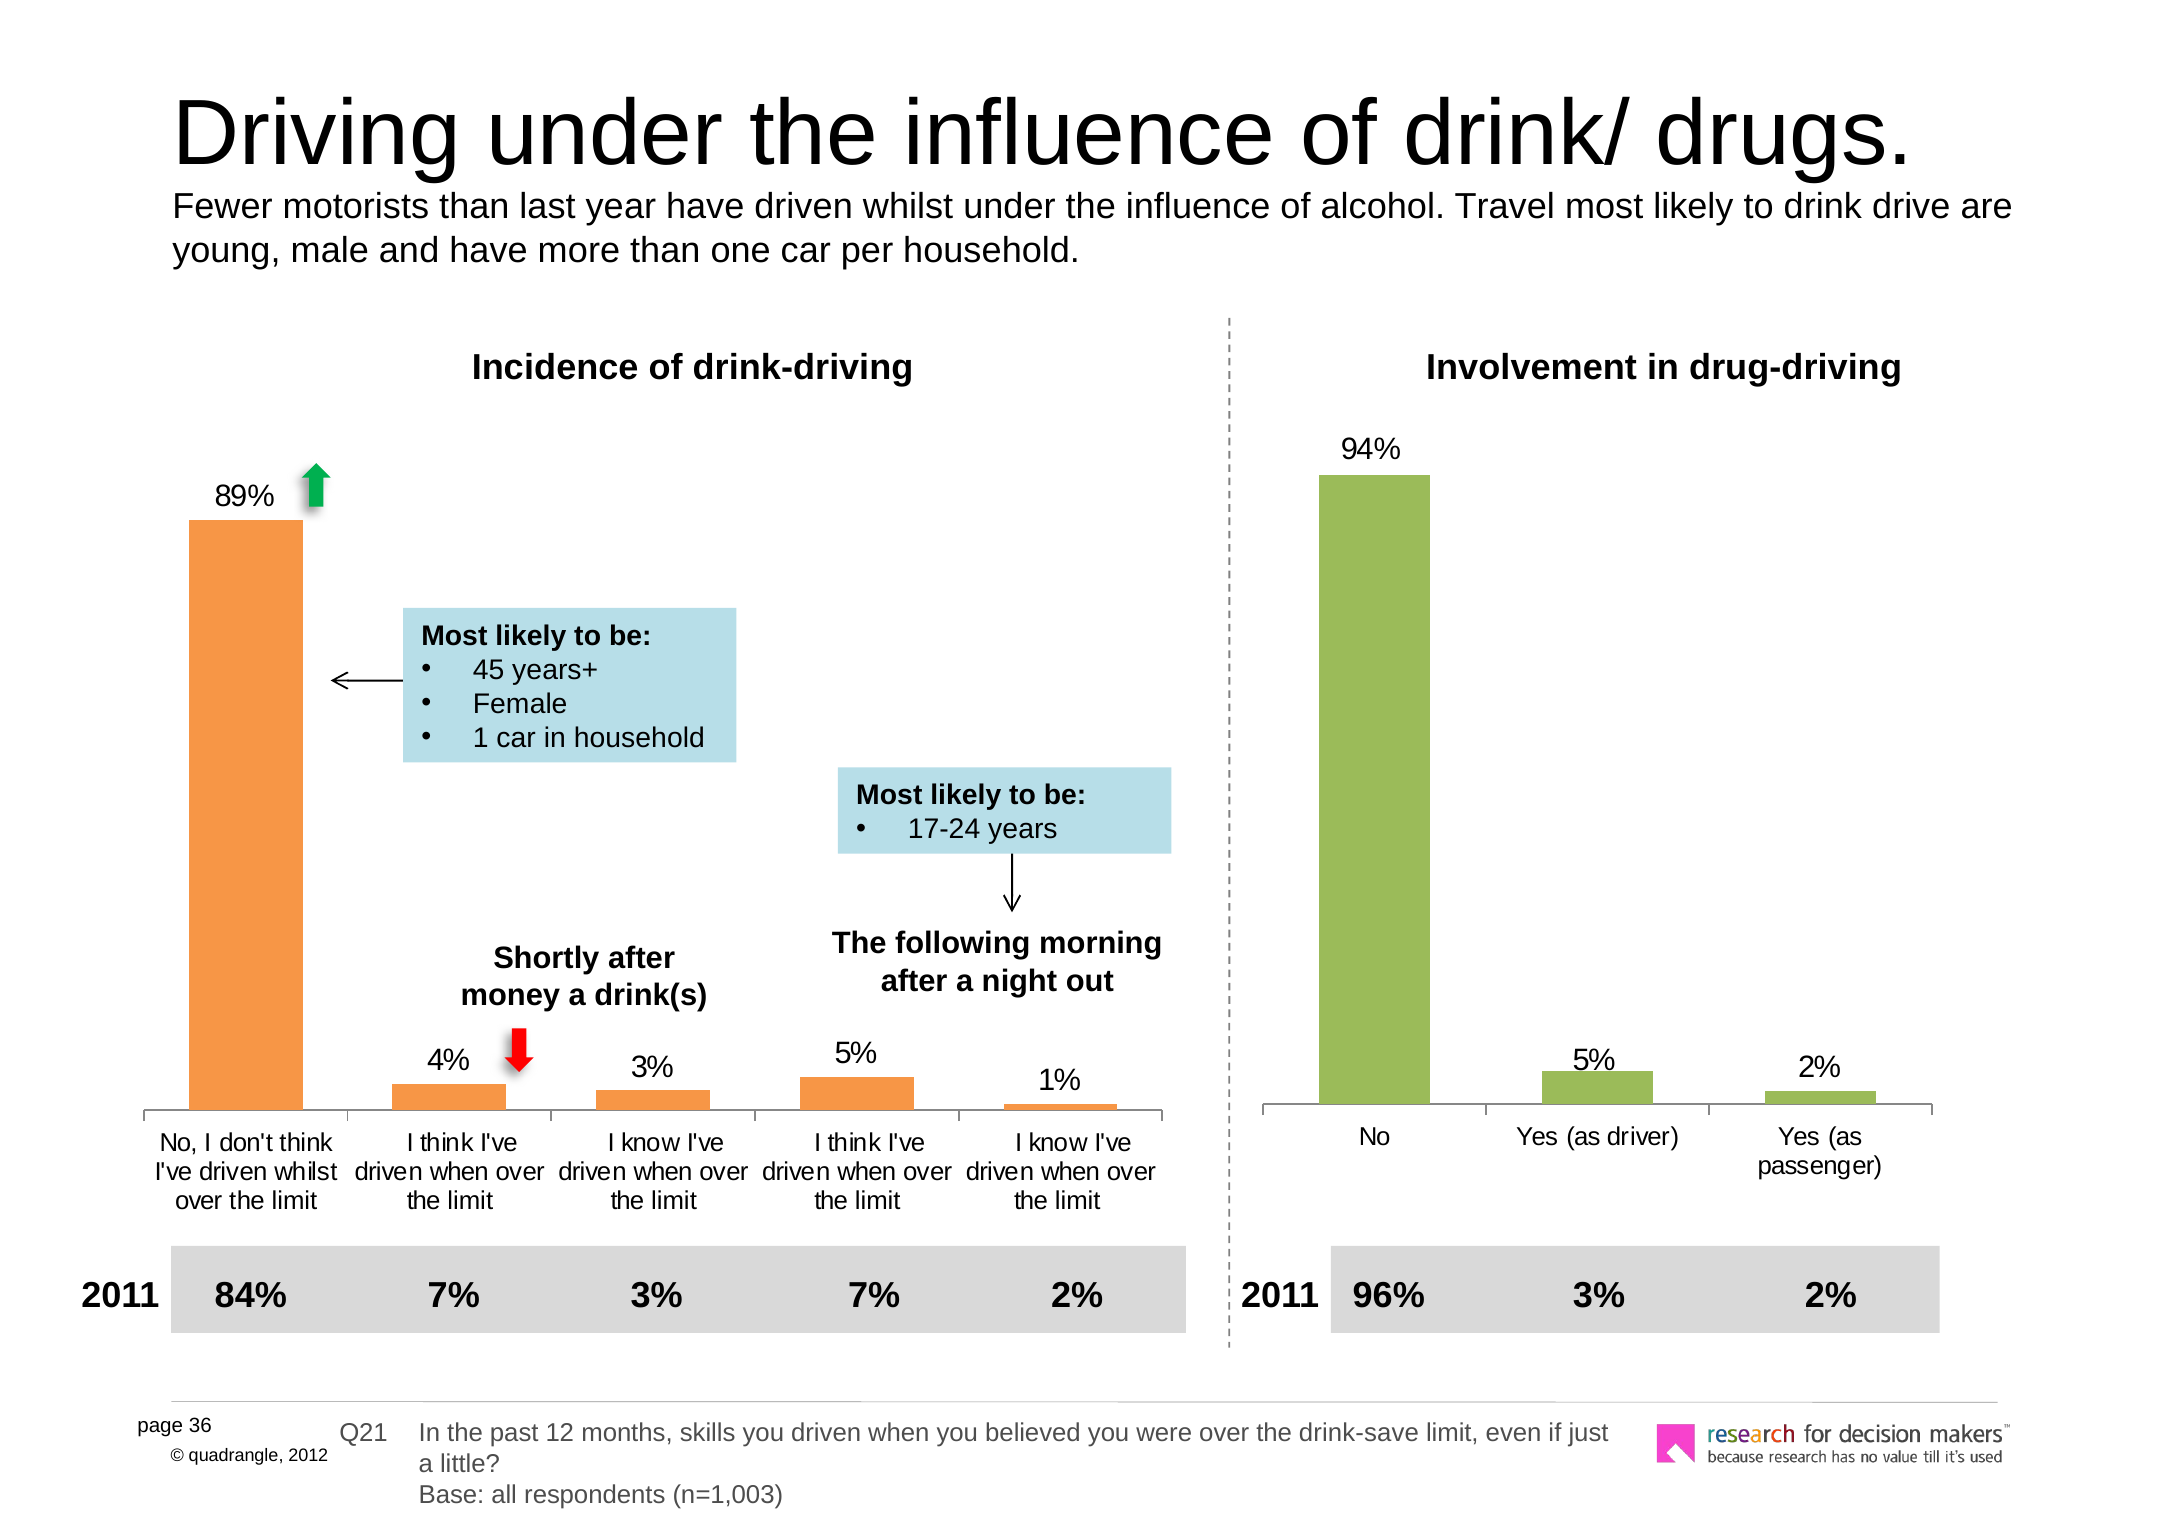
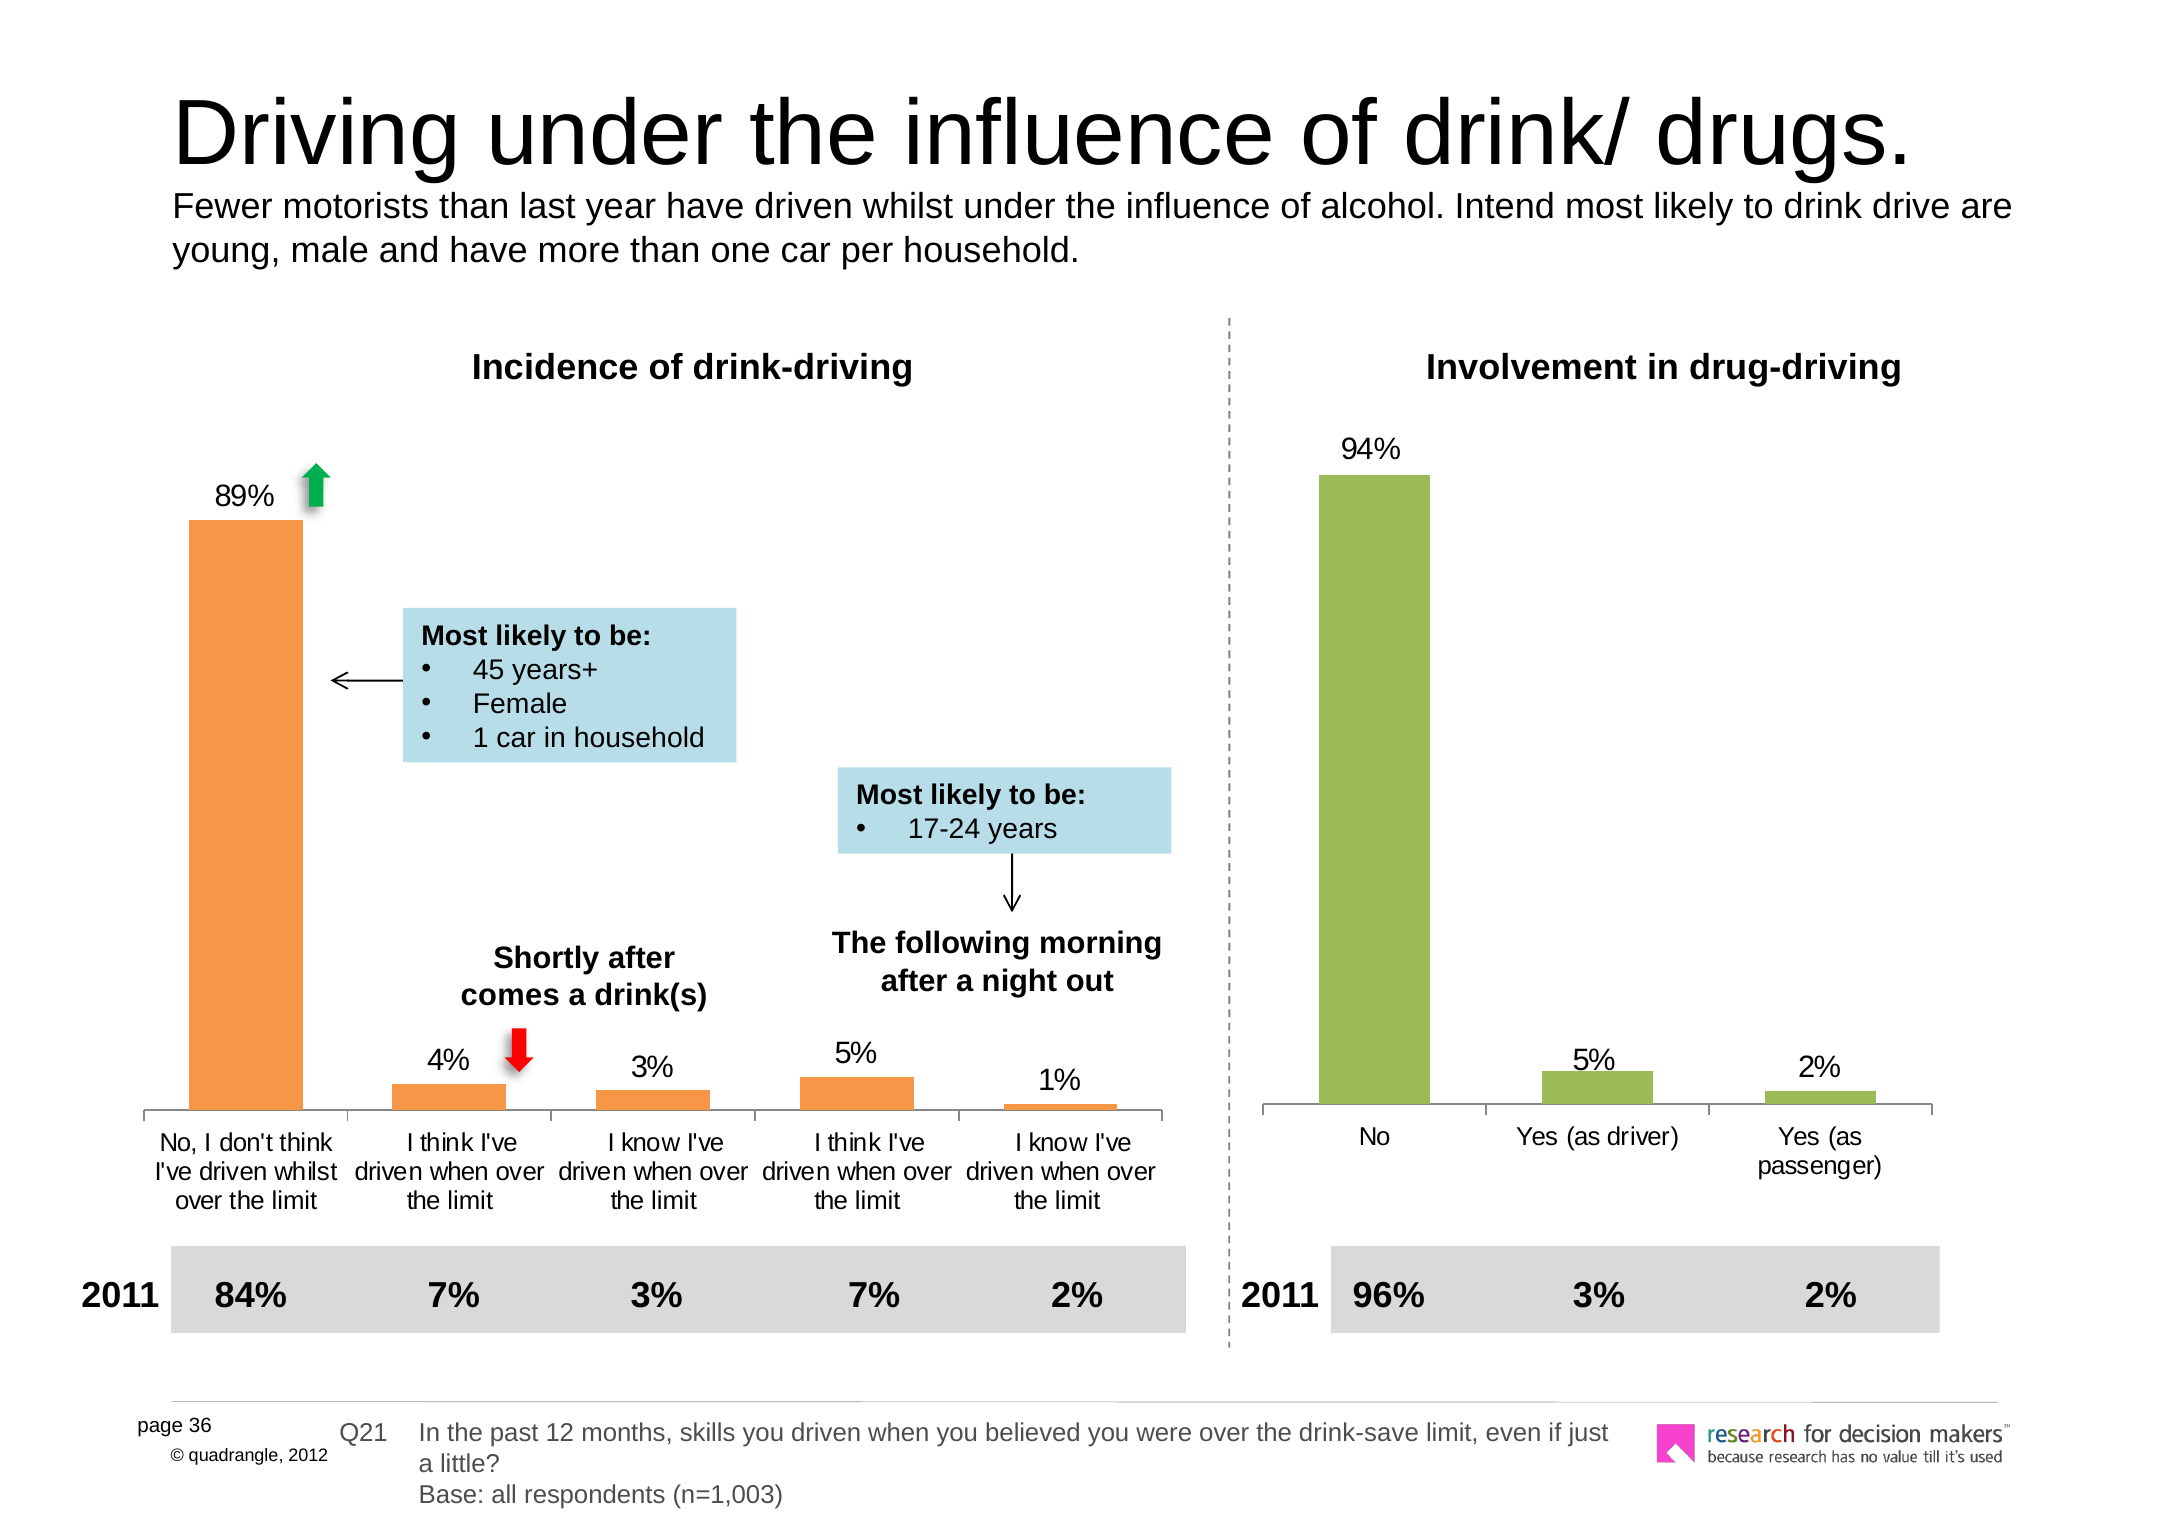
Travel: Travel -> Intend (1505, 207)
money: money -> comes (510, 995)
